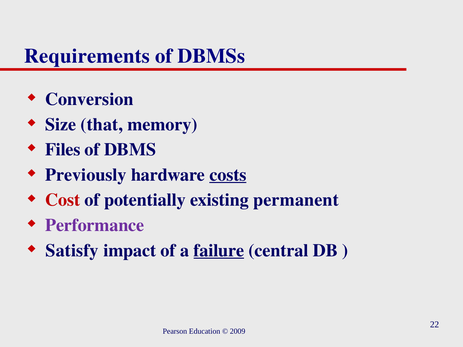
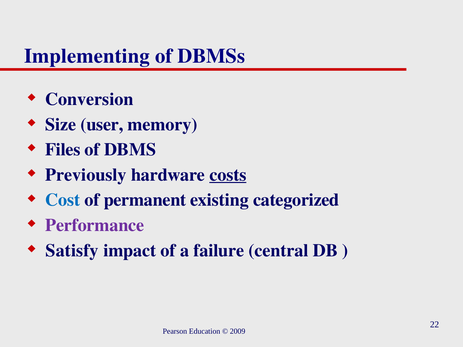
Requirements: Requirements -> Implementing (87, 56)
that: that -> user (102, 125)
Cost colour: red -> blue (63, 200)
potentially: potentially -> permanent (145, 200)
permanent: permanent -> categorized (296, 200)
failure underline: present -> none (219, 251)
